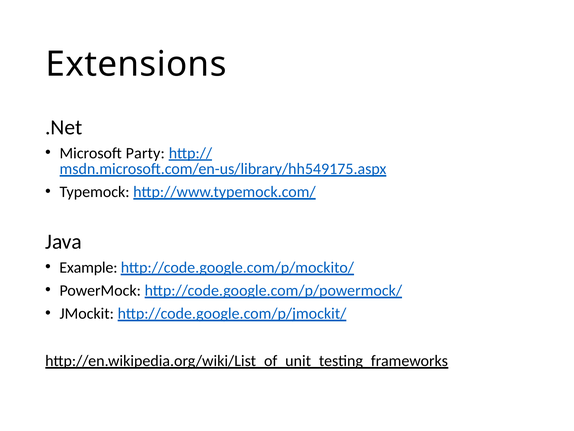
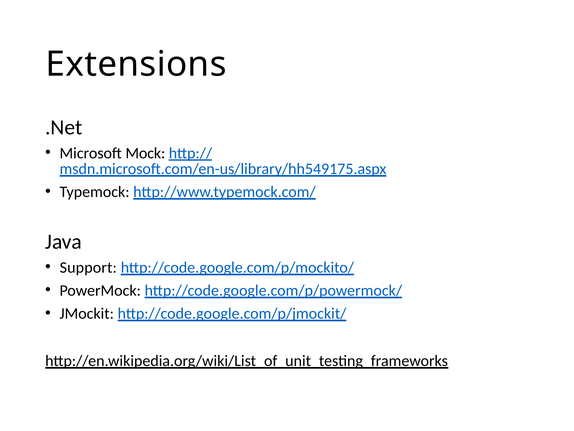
Party: Party -> Mock (145, 153)
Example: Example -> Support (88, 267)
